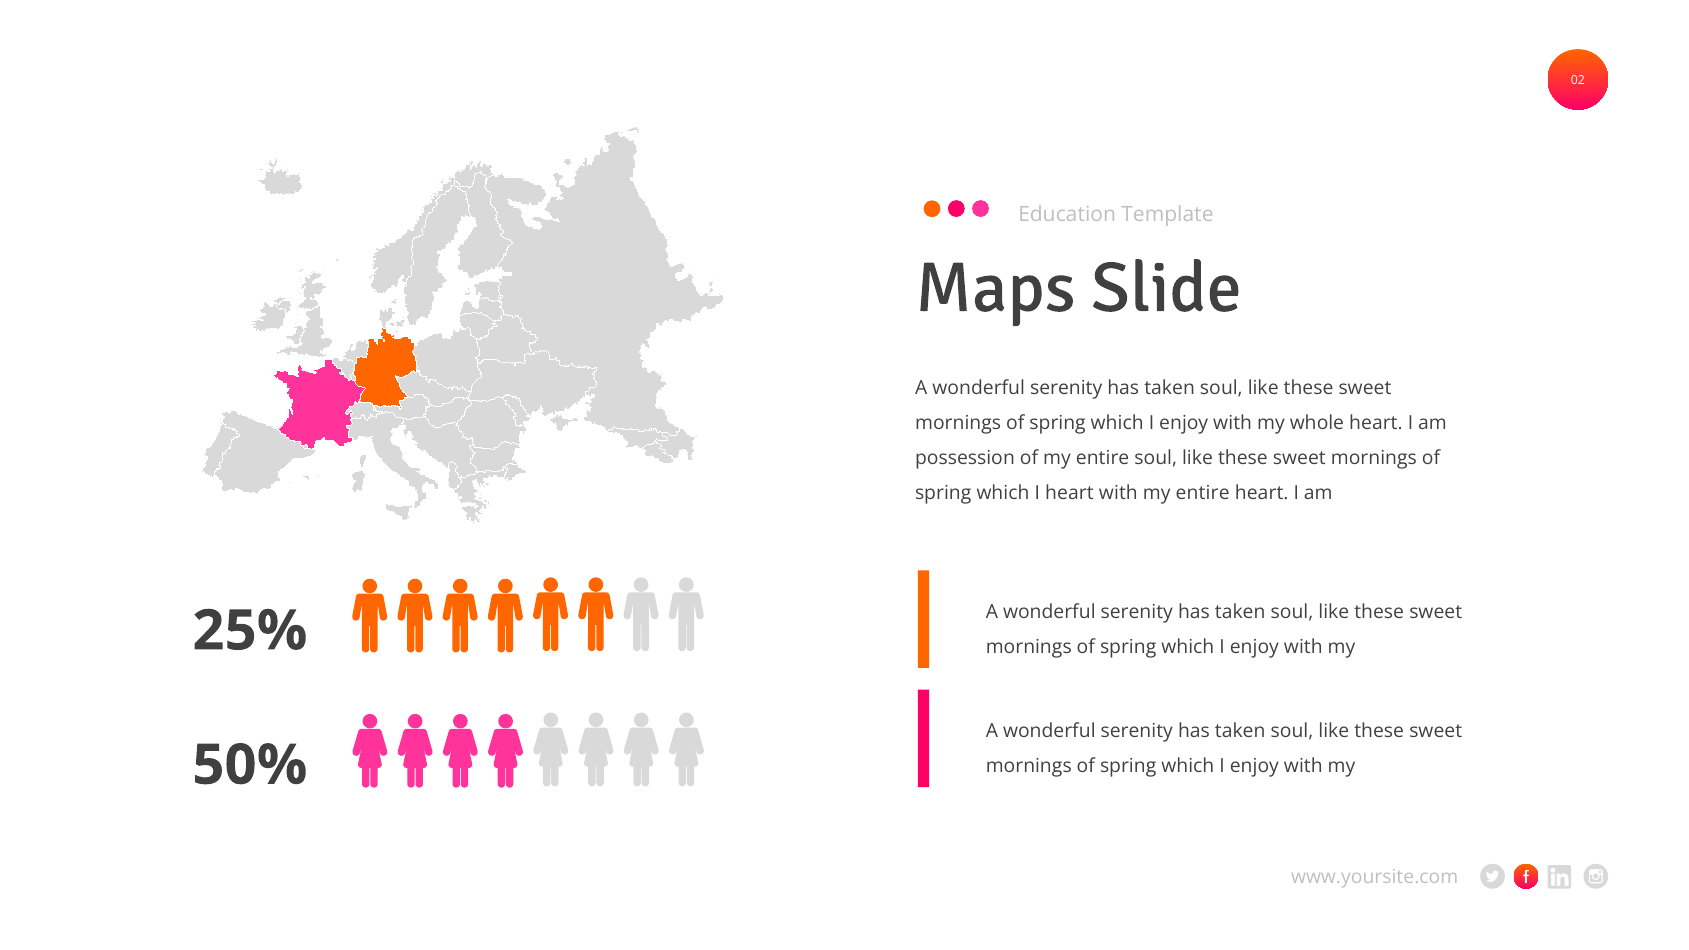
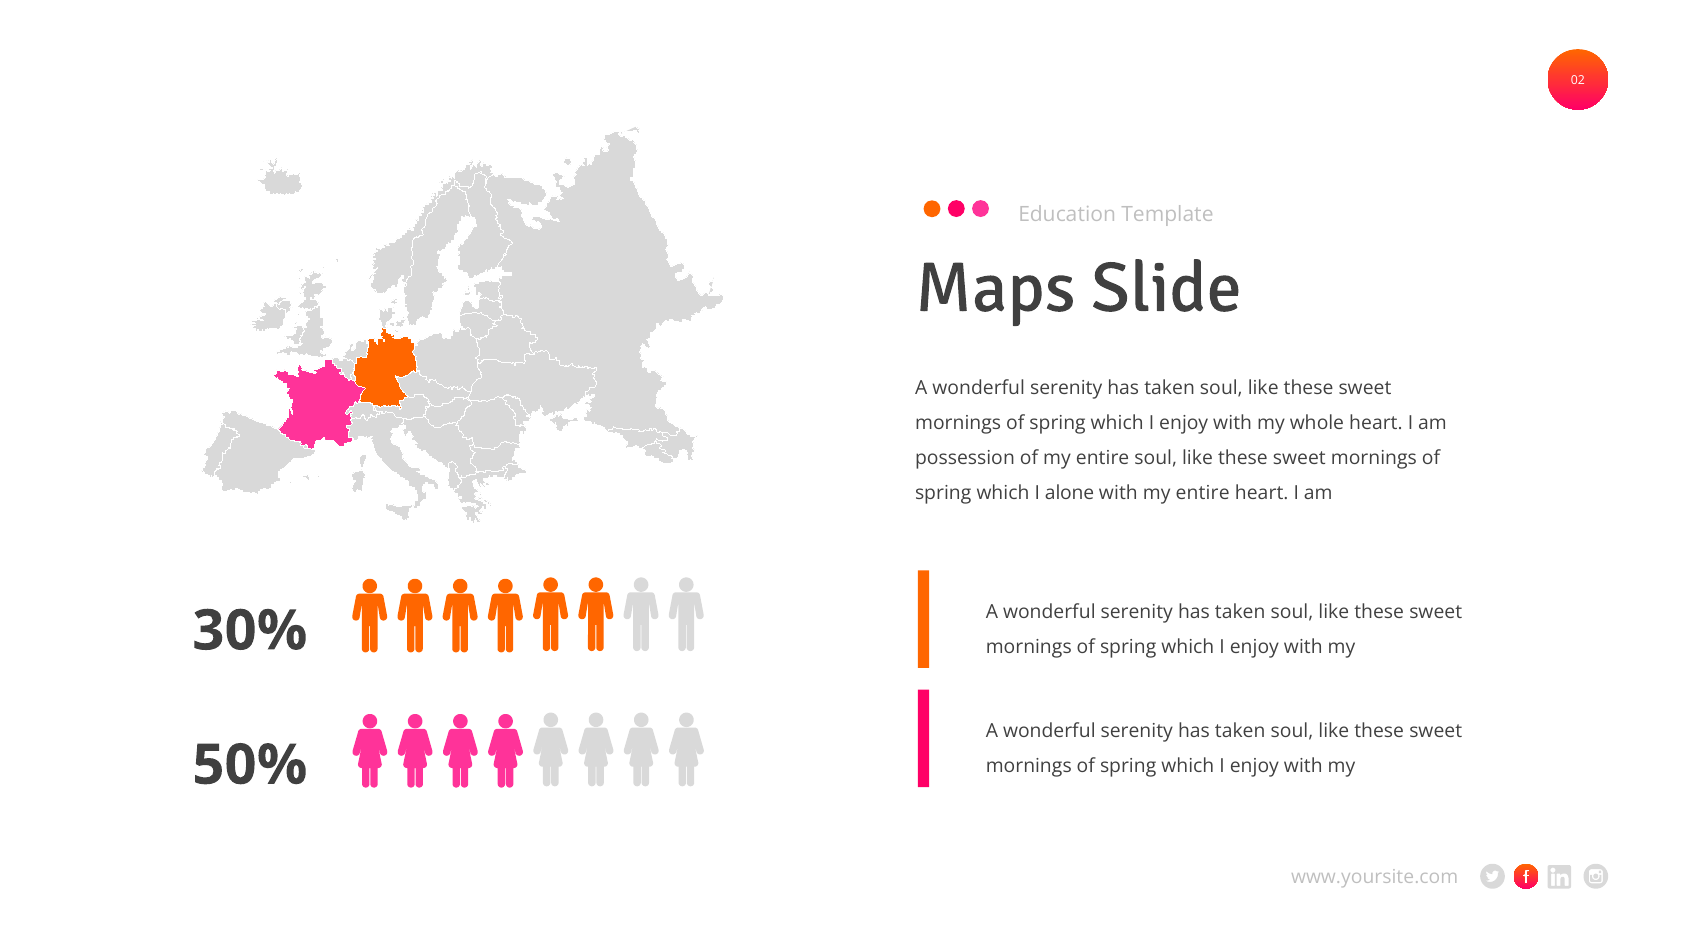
I heart: heart -> alone (1070, 493)
25%: 25% -> 30% (250, 631)
